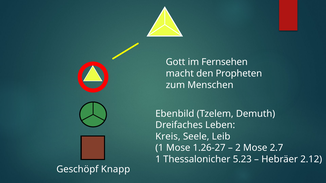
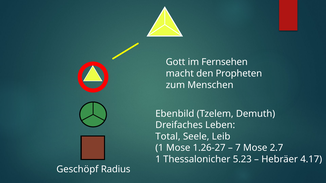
Kreis: Kreis -> Total (168, 137)
2: 2 -> 7 (238, 148)
2.12: 2.12 -> 4.17 (311, 160)
Knapp: Knapp -> Radius (116, 170)
